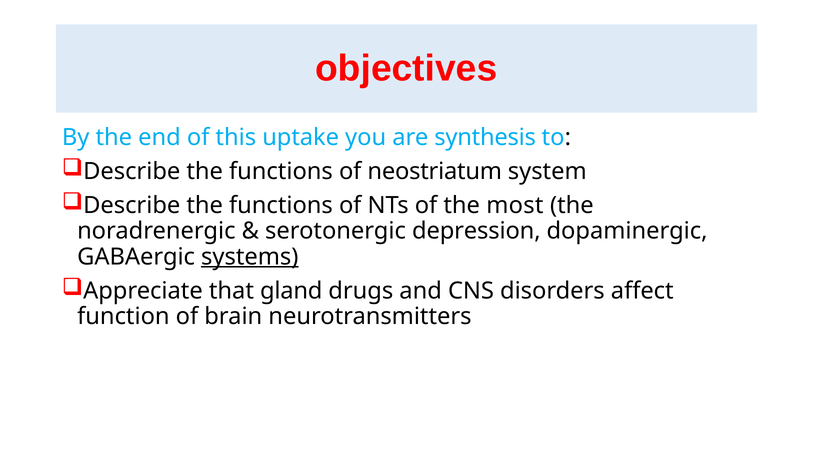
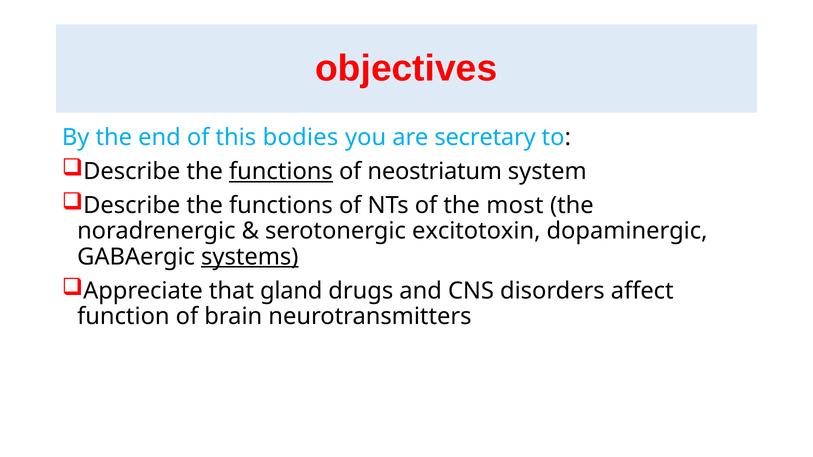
uptake: uptake -> bodies (301, 137)
synthesis: synthesis -> secretary (485, 137)
functions underline: none -> present (281, 172)
depression: depression -> excitotoxin (476, 231)
